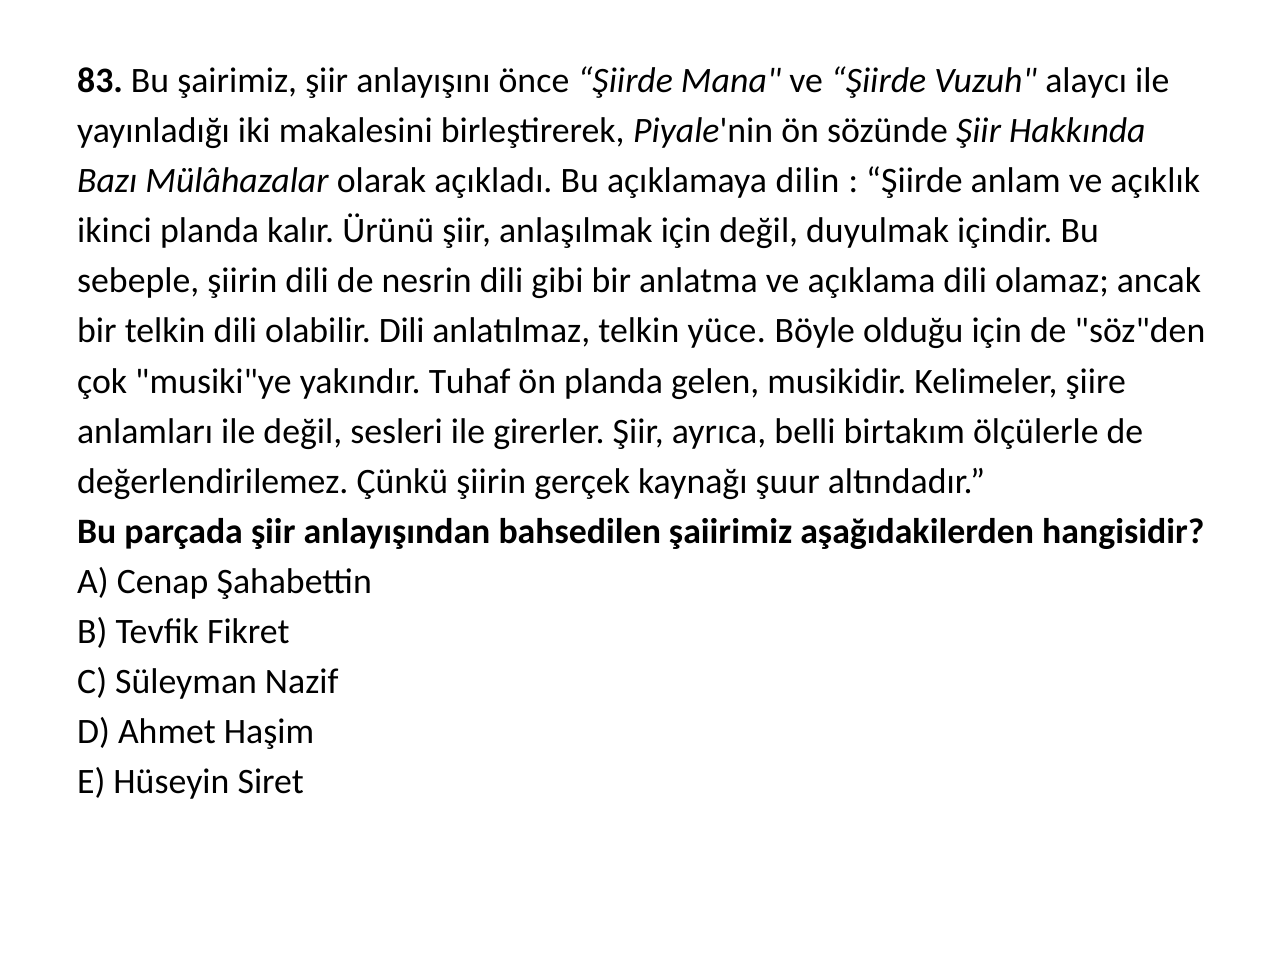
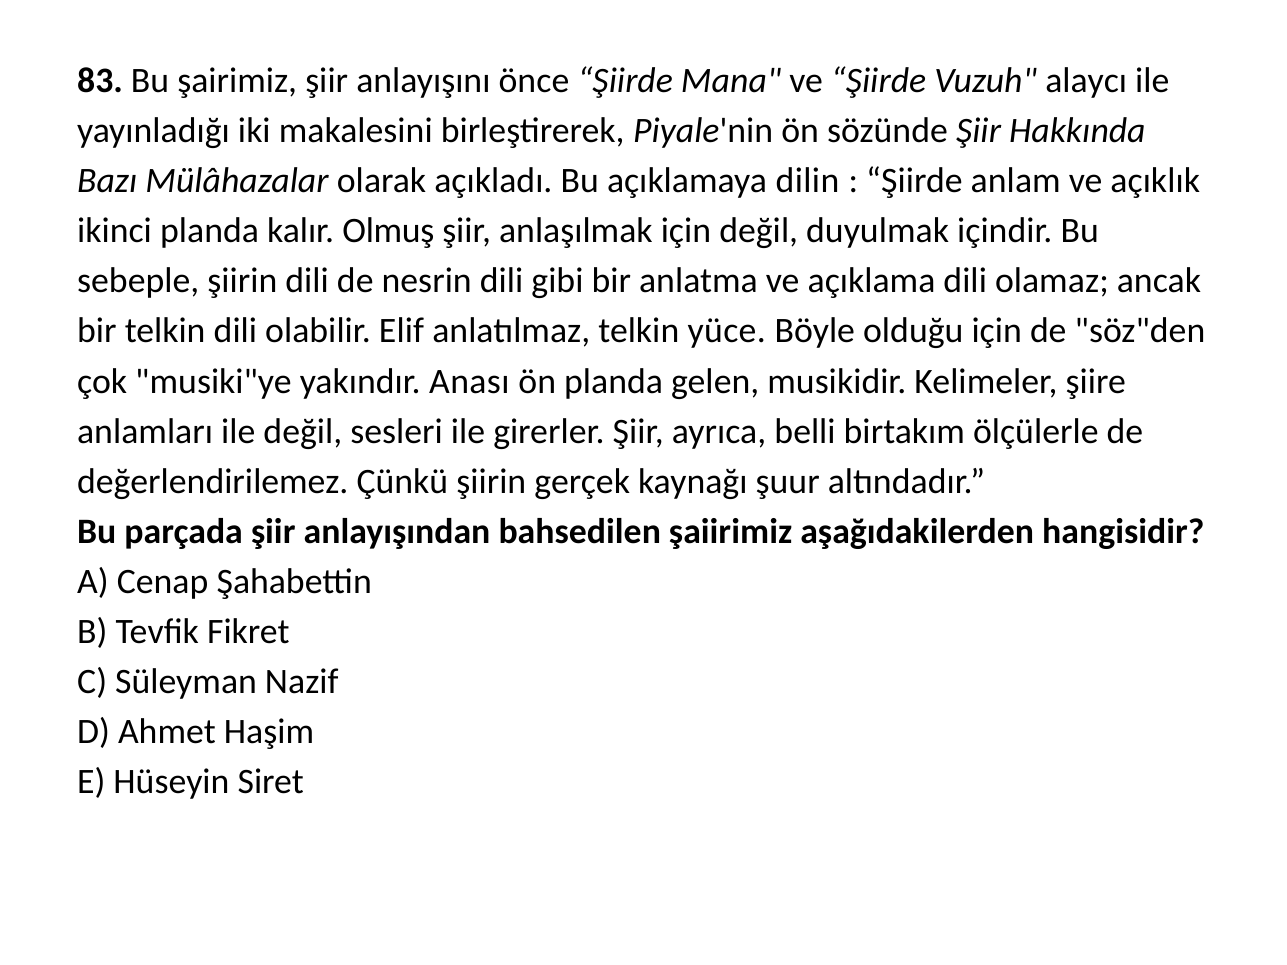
Ürünü: Ürünü -> Olmuş (388, 231)
olabilir Dili: Dili -> Elif (402, 331)
Tuhaf: Tuhaf -> Anası (469, 381)
